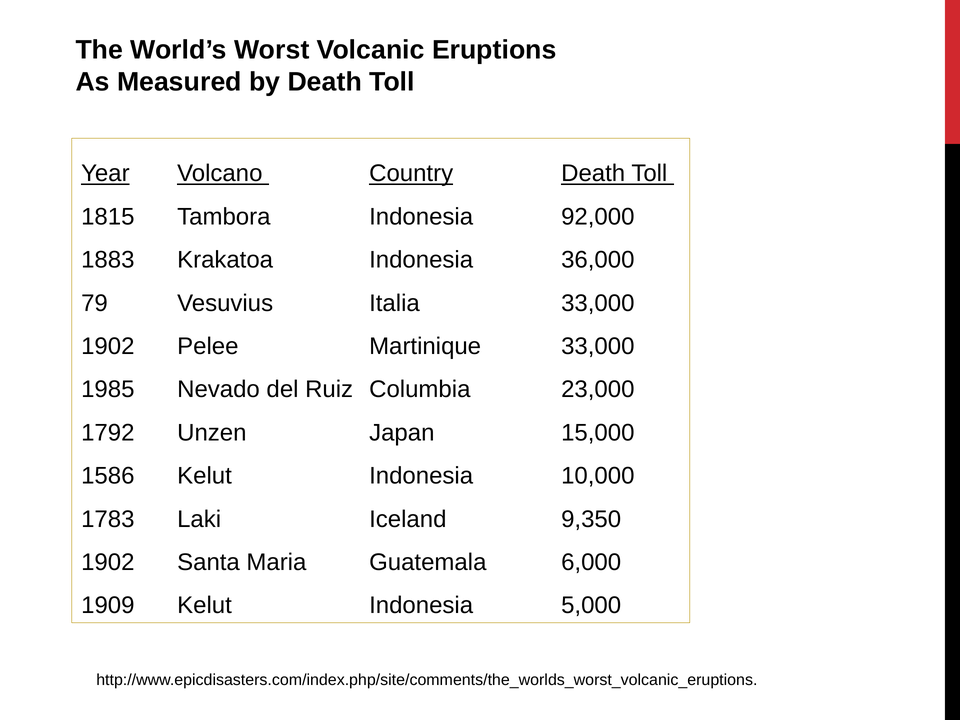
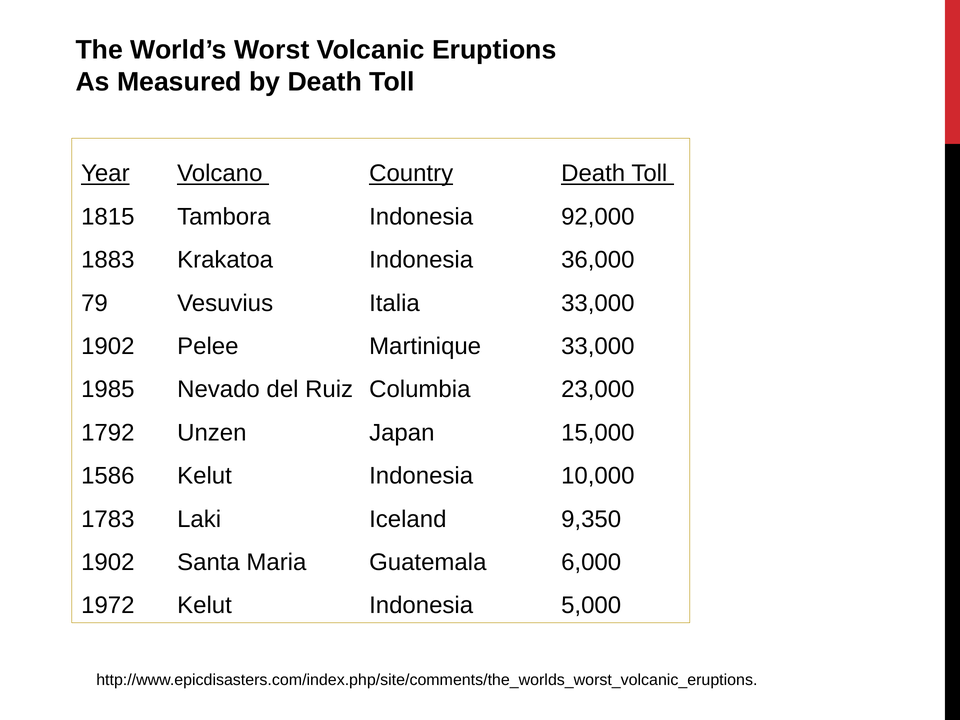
1909: 1909 -> 1972 (108, 606)
